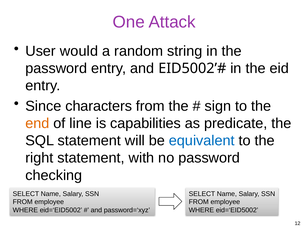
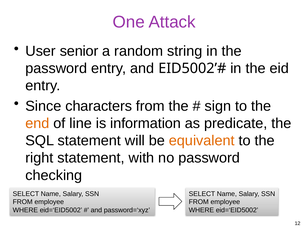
would: would -> senior (79, 51)
capabilities: capabilities -> information (146, 124)
equivalent colour: blue -> orange (202, 141)
